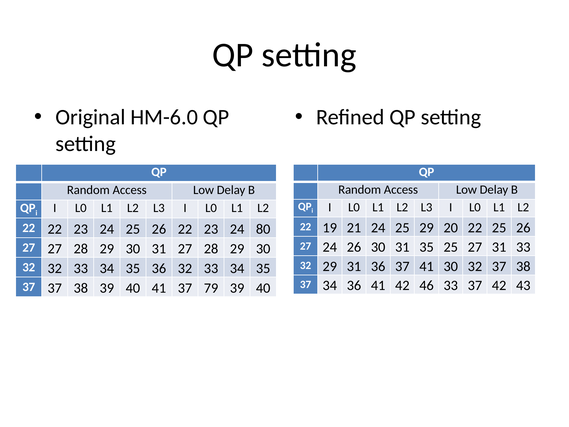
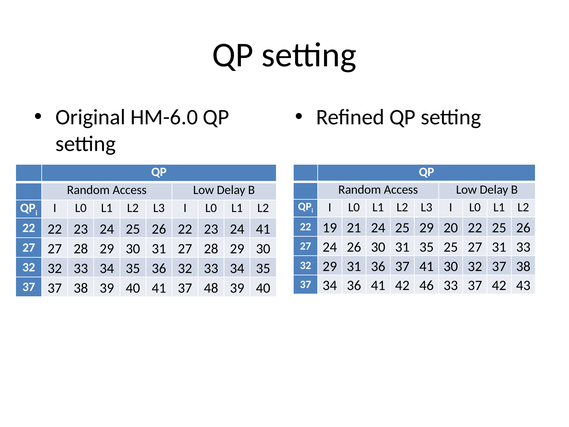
24 80: 80 -> 41 (263, 229)
79: 79 -> 48 (211, 288)
